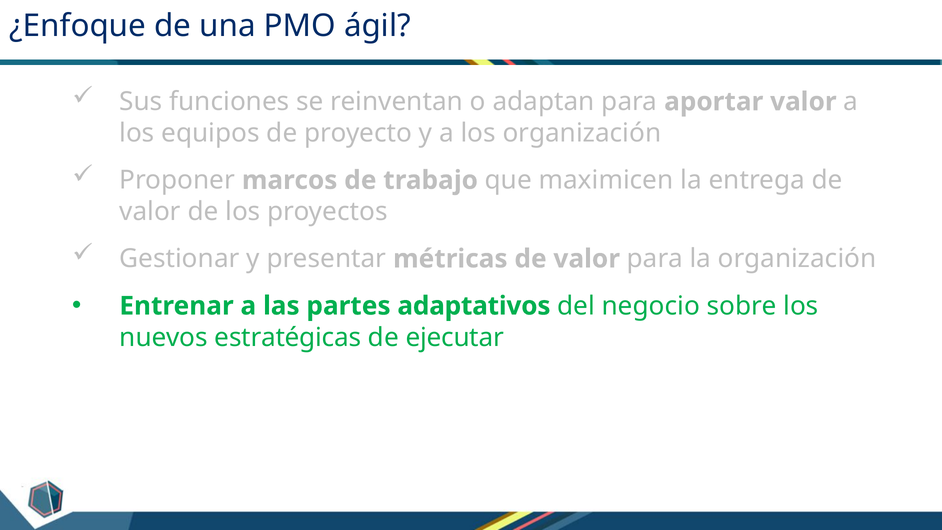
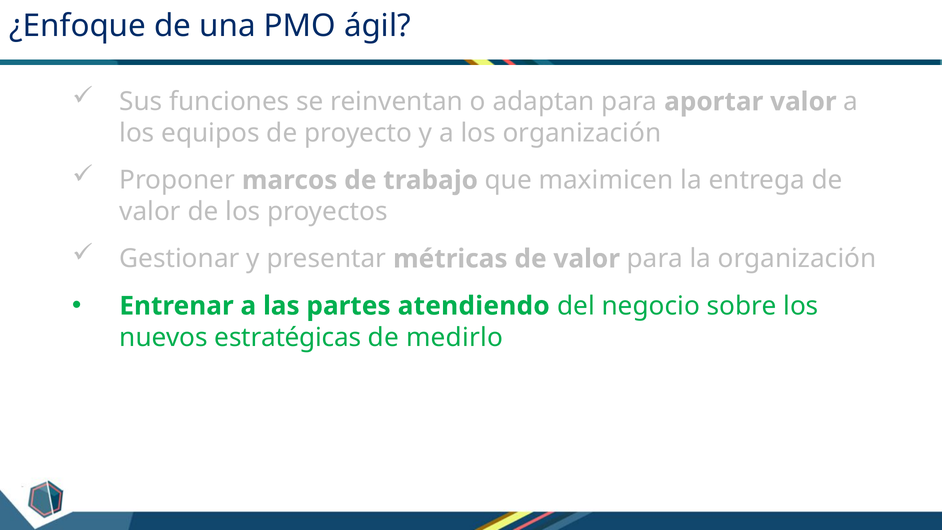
adaptativos: adaptativos -> atendiendo (474, 306)
ejecutar: ejecutar -> medirlo (455, 337)
